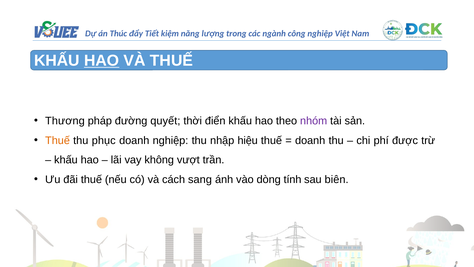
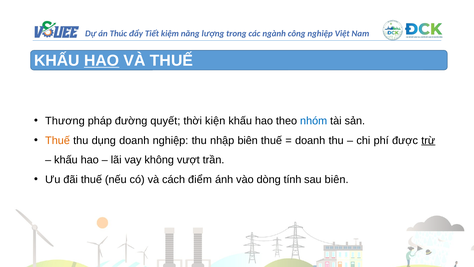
điển: điển -> kiện (215, 121)
nhóm colour: purple -> blue (314, 121)
phục: phục -> dụng (104, 140)
nhập hiệu: hiệu -> biên (248, 140)
trừ underline: none -> present (428, 140)
sang: sang -> điểm (200, 179)
